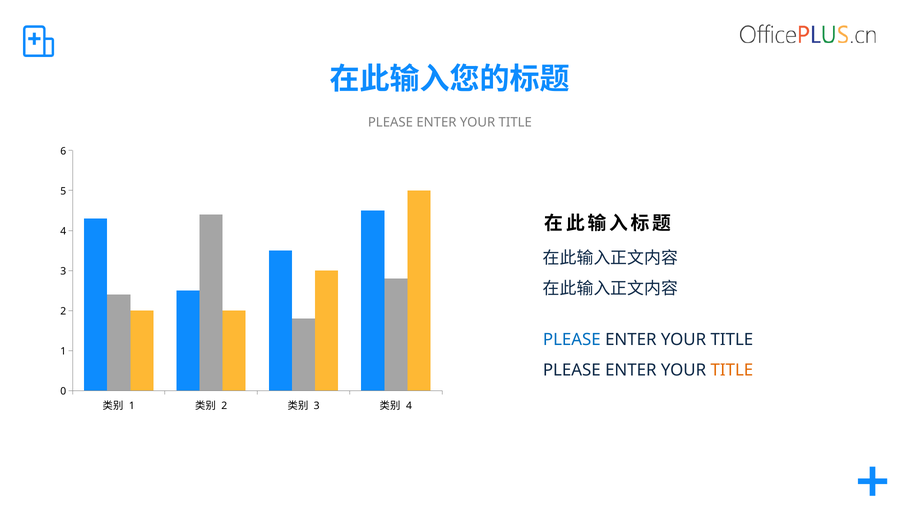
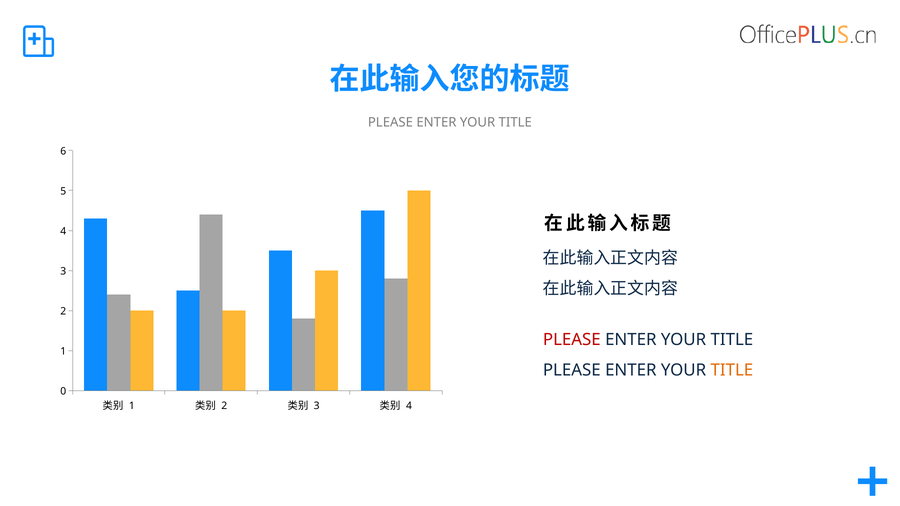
PLEASE colour: blue -> red (572, 340)
